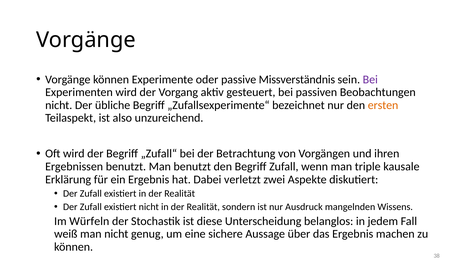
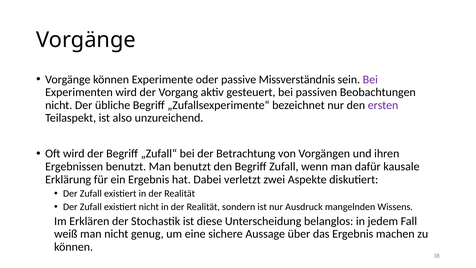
ersten colour: orange -> purple (383, 105)
triple: triple -> dafür (368, 166)
Würfeln: Würfeln -> Erklären (89, 221)
